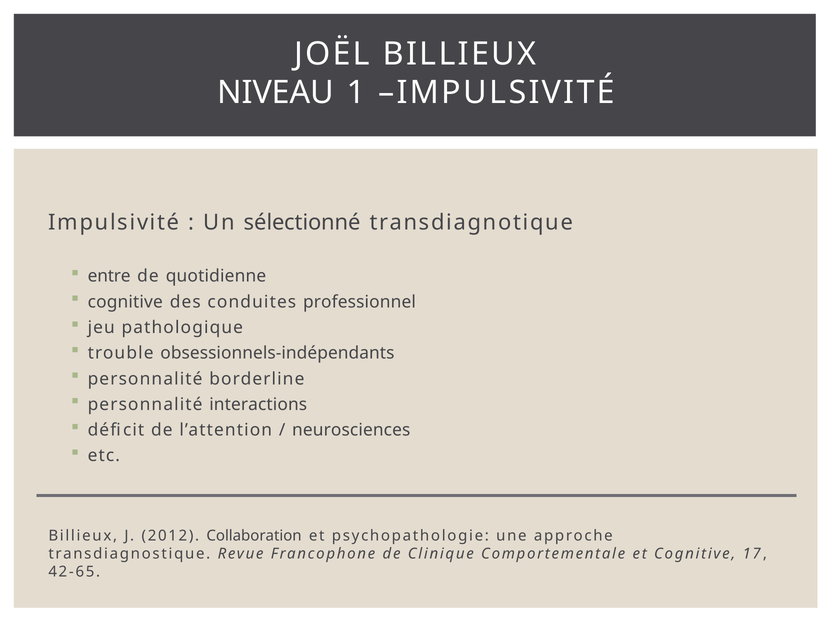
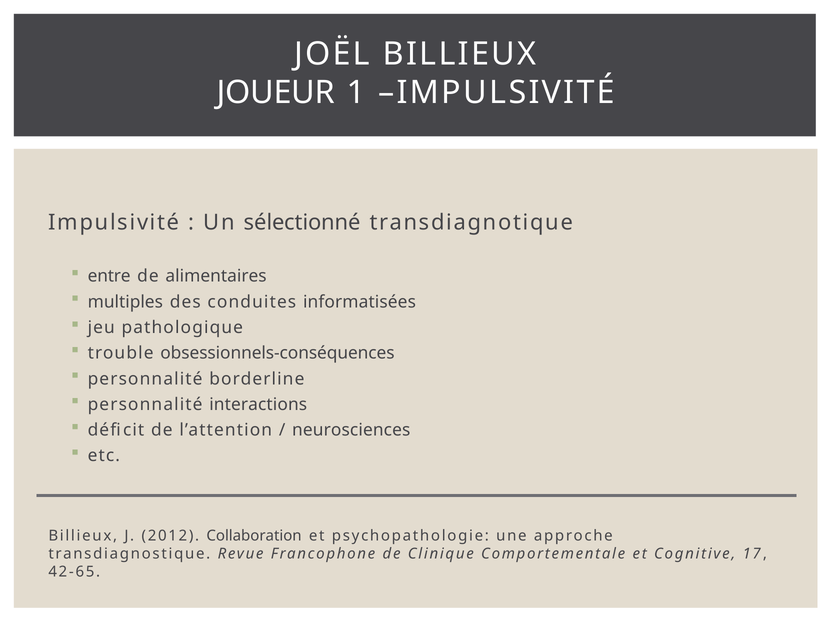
NIVEAU: NIVEAU -> JOUEUR (276, 93)
quotidienne: quotidienne -> alimentaires (216, 276)
cognitive: cognitive -> multiples (125, 302)
professionnel: professionnel -> informatisées (359, 302)
obsessionnels-indépendants: obsessionnels-indépendants -> obsessionnels-conséquences (277, 353)
